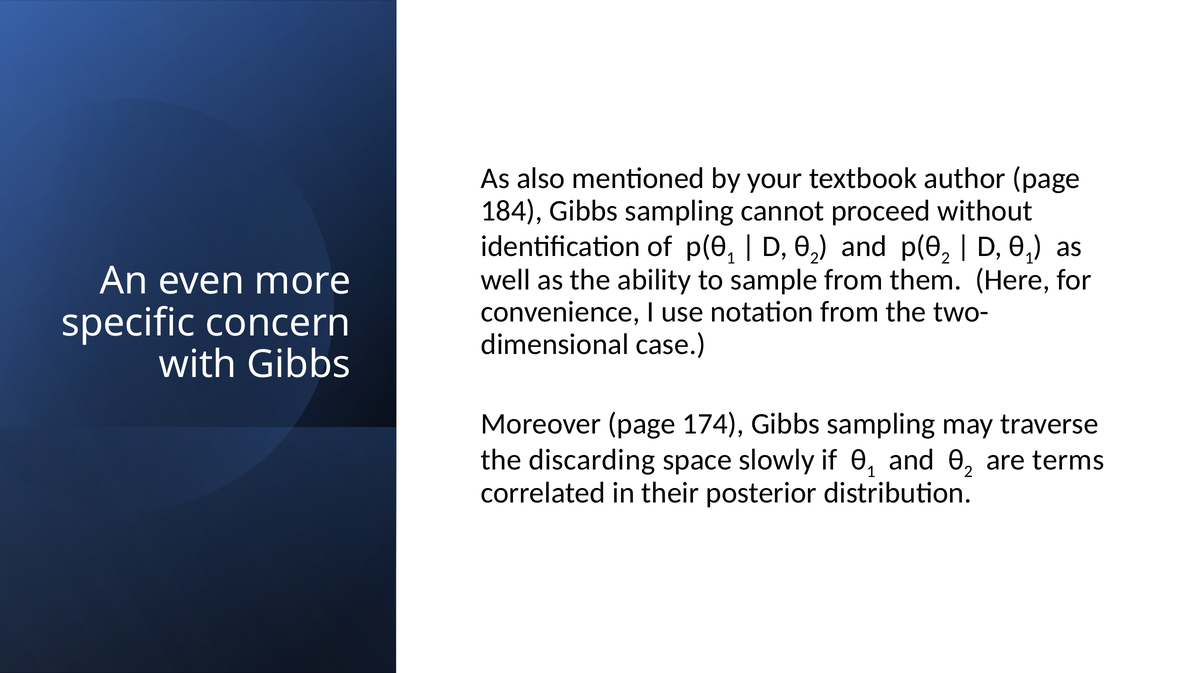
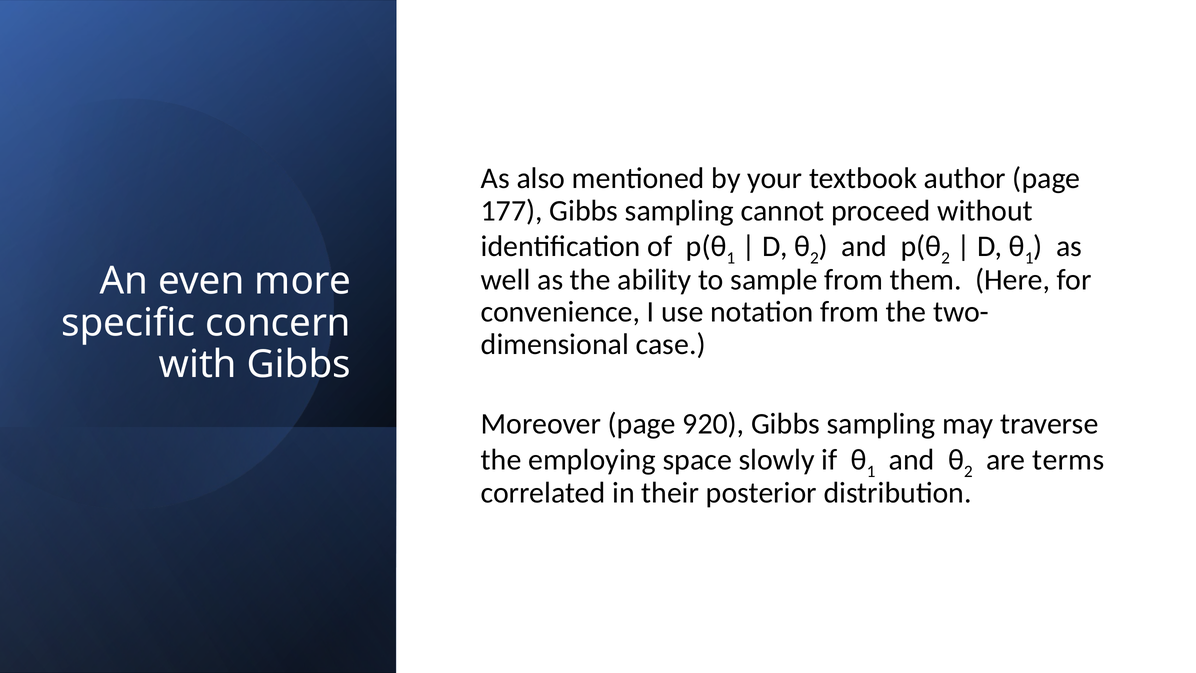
184: 184 -> 177 (512, 211)
174: 174 -> 920 (713, 424)
discarding: discarding -> employing (592, 460)
